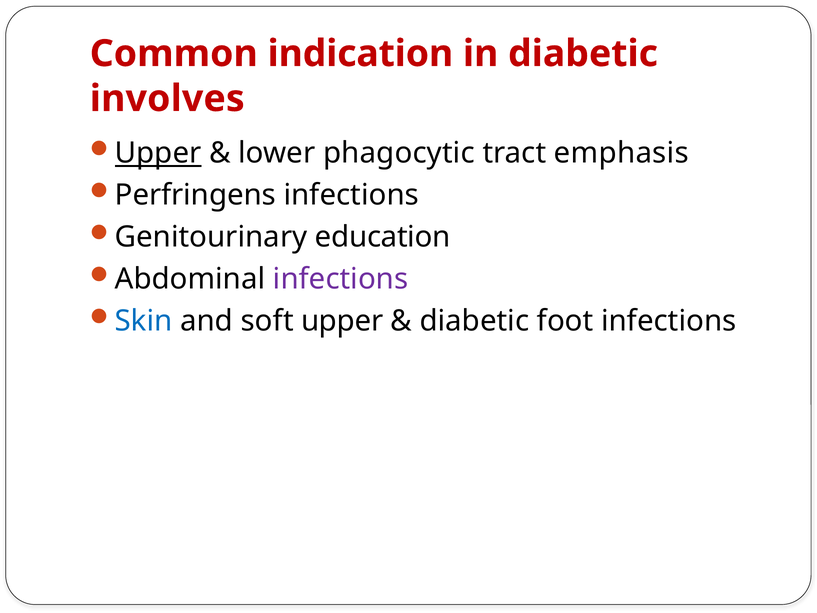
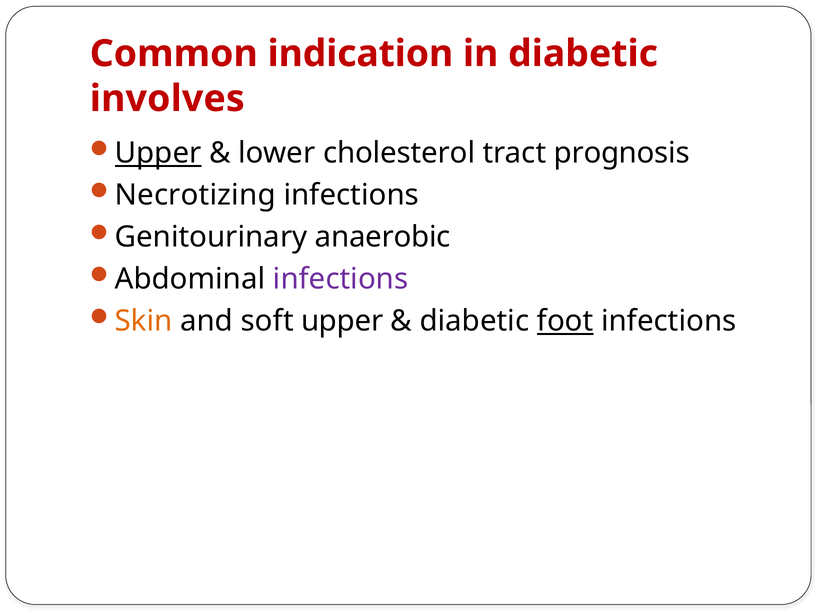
phagocytic: phagocytic -> cholesterol (399, 153)
emphasis: emphasis -> prognosis (622, 153)
Perfringens: Perfringens -> Necrotizing (195, 195)
education: education -> anaerobic (383, 237)
Skin colour: blue -> orange (144, 321)
foot underline: none -> present (565, 321)
